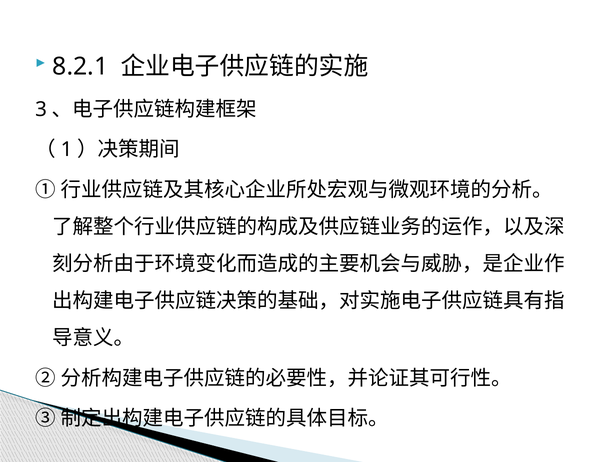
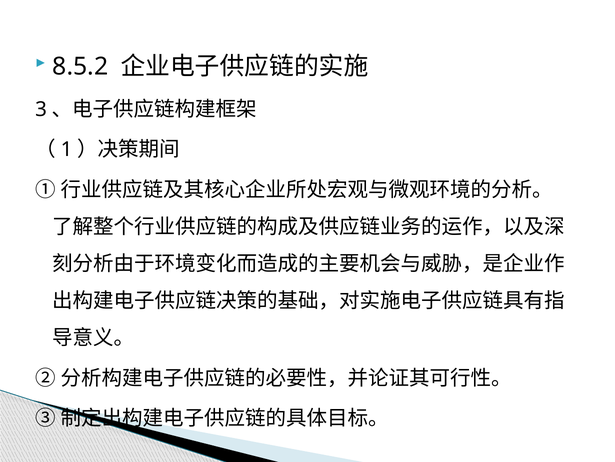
8.2.1: 8.2.1 -> 8.5.2 (80, 67)
